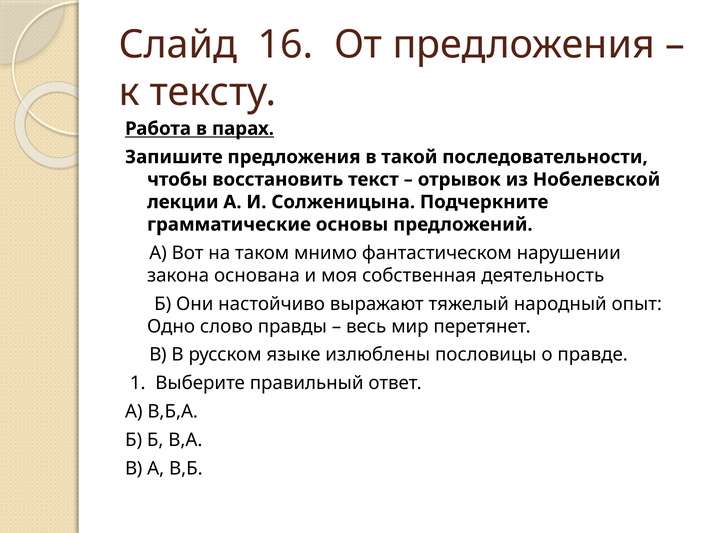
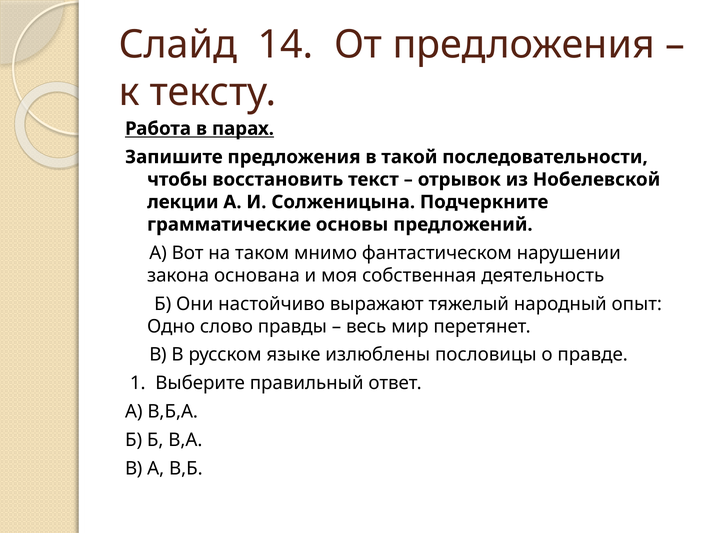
16: 16 -> 14 (286, 45)
